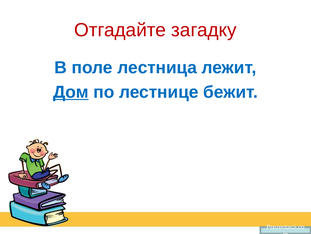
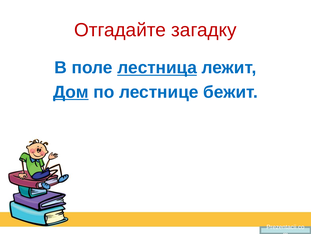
лестница underline: none -> present (157, 68)
